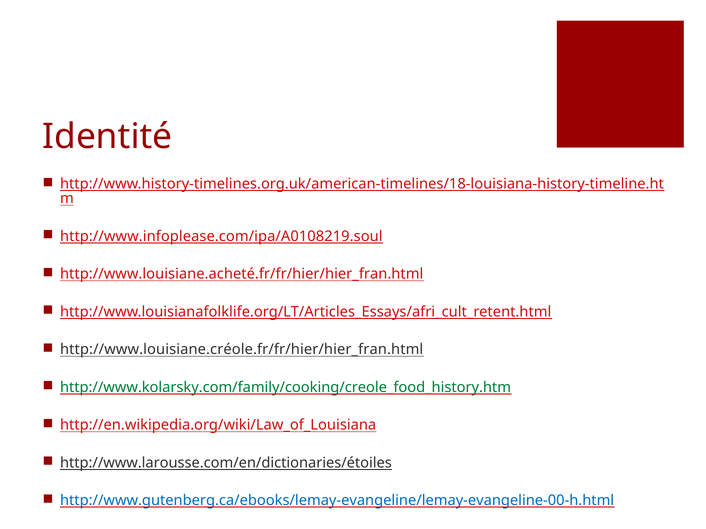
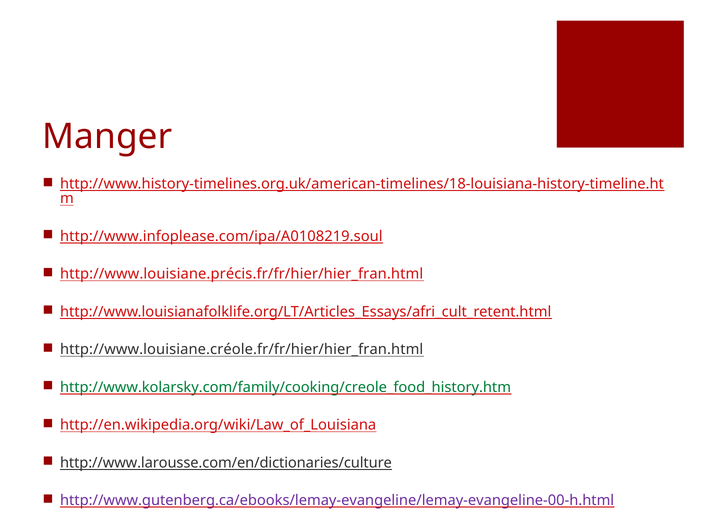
Identité: Identité -> Manger (107, 137)
http://www.louisiane.acheté.fr/fr/hier/hier_fran.html: http://www.louisiane.acheté.fr/fr/hier/hier_fran.html -> http://www.louisiane.précis.fr/fr/hier/hier_fran.html (242, 274)
http://www.larousse.com/en/dictionaries/étoiles: http://www.larousse.com/en/dictionaries/étoiles -> http://www.larousse.com/en/dictionaries/culture (226, 463)
http://www.gutenberg.ca/ebooks/lemay-evangeline/lemay-evangeline-00-h.html colour: blue -> purple (337, 501)
